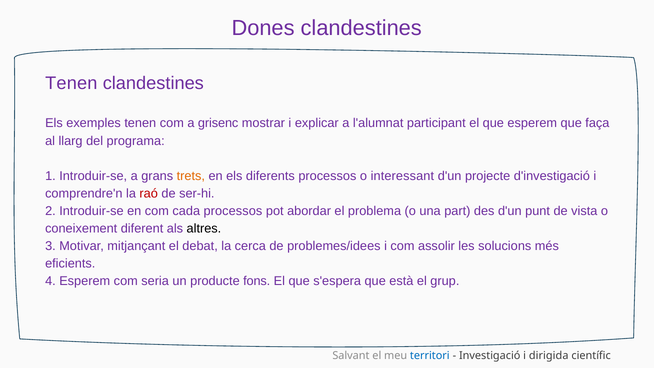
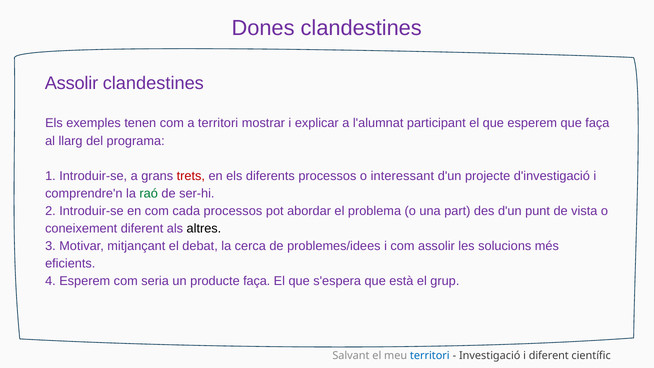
Tenen: Tenen -> Assolir (72, 83)
a grisenc: grisenc -> territori (218, 123)
trets colour: orange -> red (191, 176)
raó colour: red -> green (149, 193)
producte fons: fons -> faça (257, 281)
i dirigida: dirigida -> diferent (549, 356)
